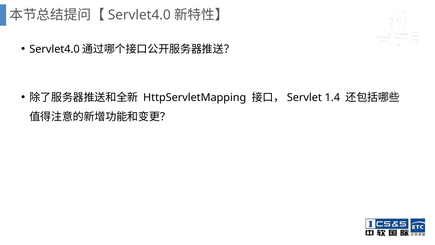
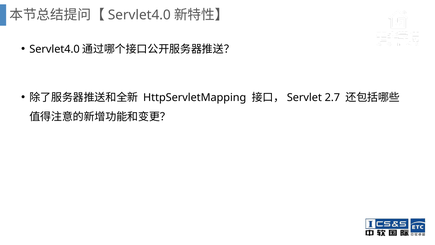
1.4: 1.4 -> 2.7 (332, 97)
